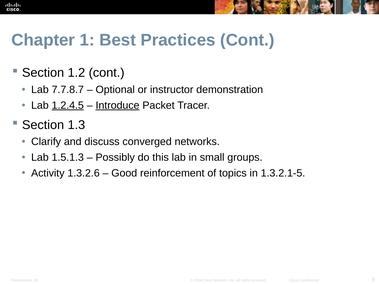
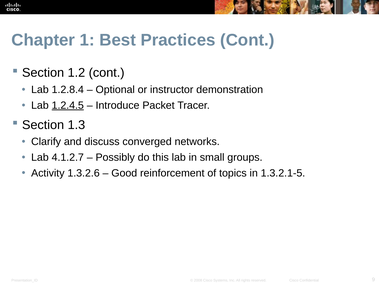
7.7.8.7: 7.7.8.7 -> 1.2.8.4 (68, 90)
Introduce underline: present -> none (118, 105)
1.5.1.3: 1.5.1.3 -> 4.1.2.7 (68, 158)
